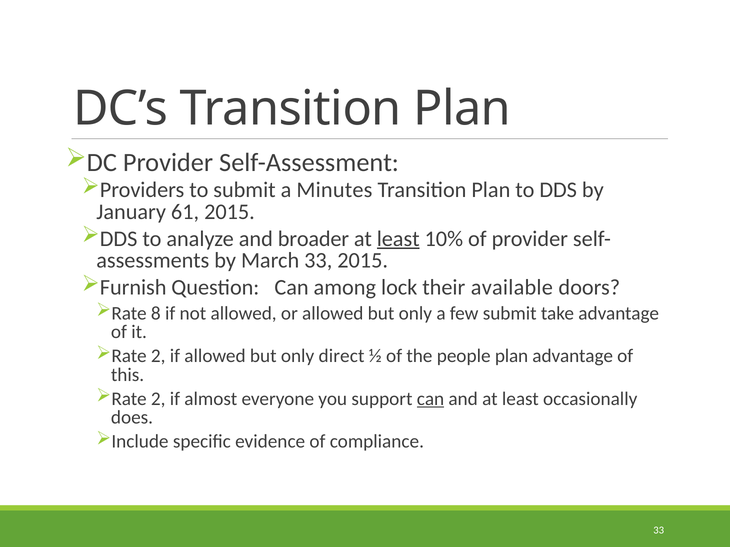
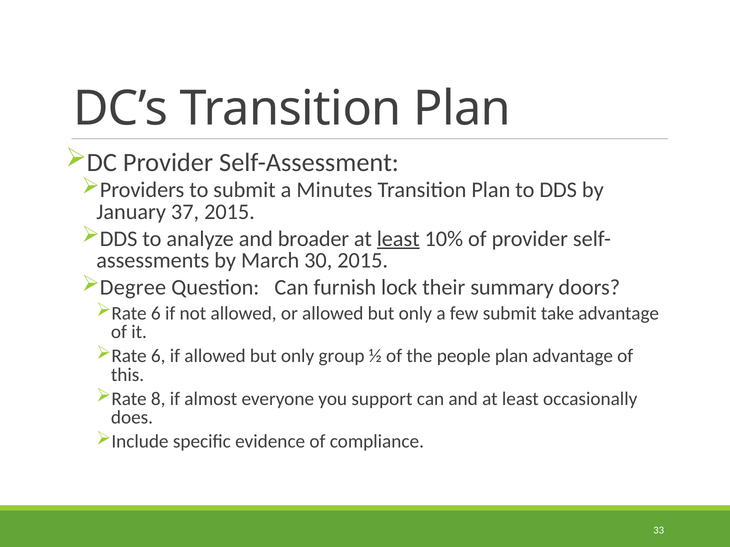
61: 61 -> 37 (185, 212)
March 33: 33 -> 30 (318, 261)
Furnish: Furnish -> Degree (133, 288)
among: among -> furnish (345, 288)
available: available -> summary (512, 288)
8: 8 -> 6 (156, 313)
2: 2 -> 6 (158, 356)
direct: direct -> group (342, 356)
2: 2 -> 8 (158, 399)
can underline: present -> none (431, 399)
